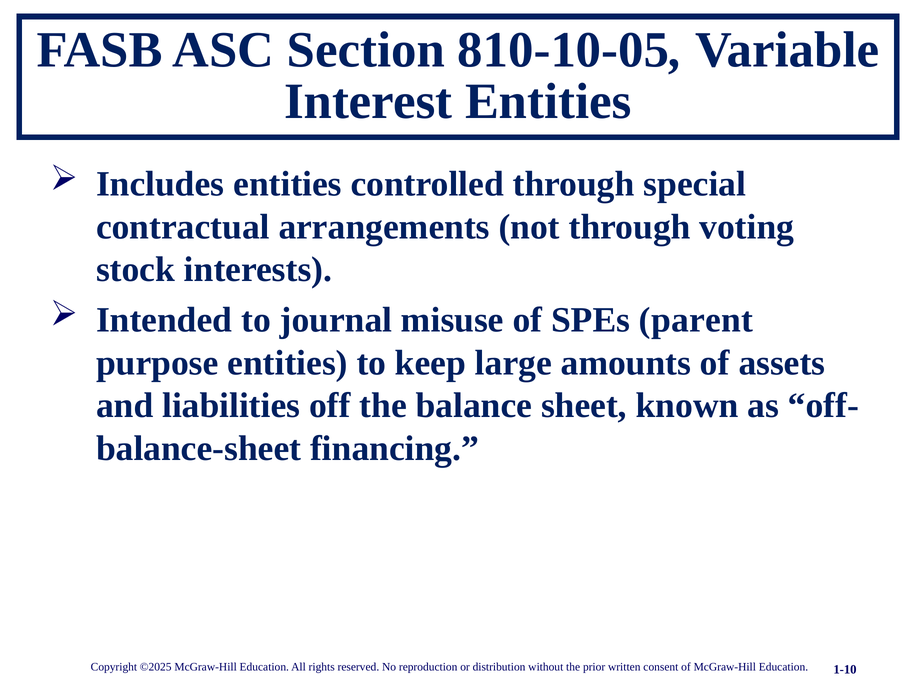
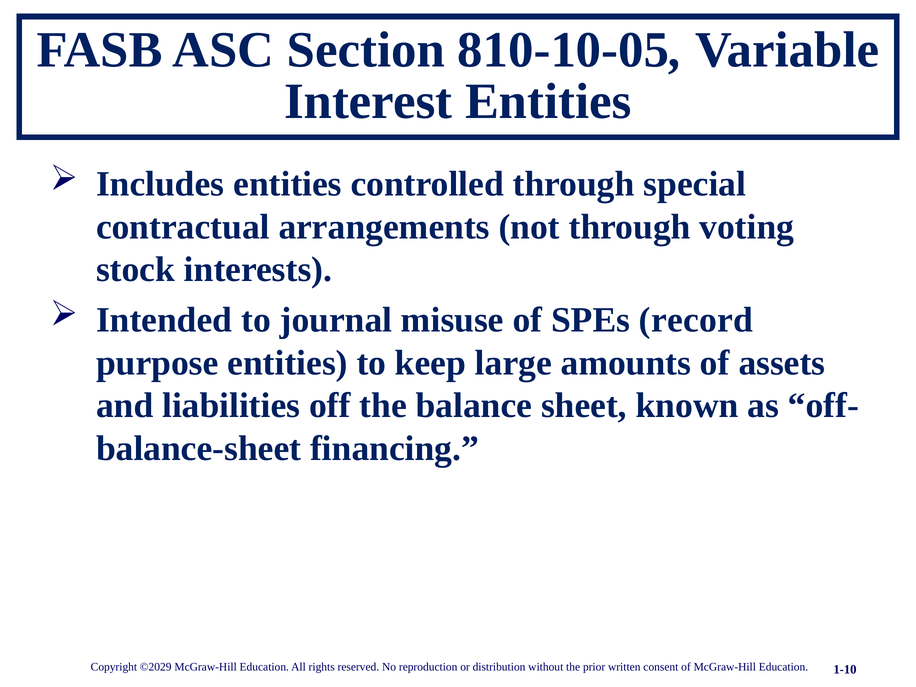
parent: parent -> record (696, 320)
©2025: ©2025 -> ©2029 (156, 667)
